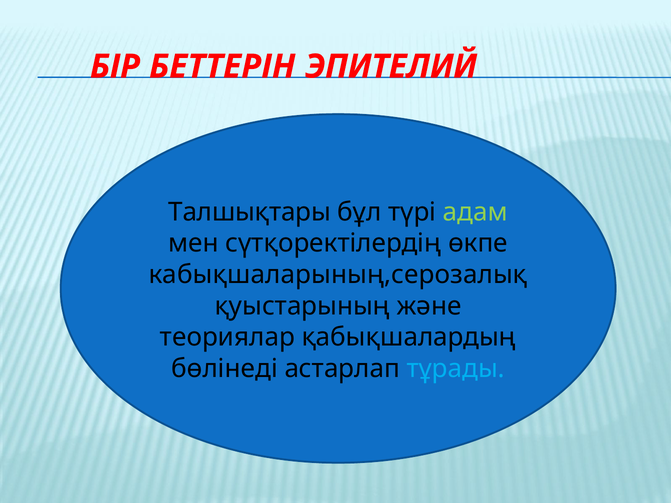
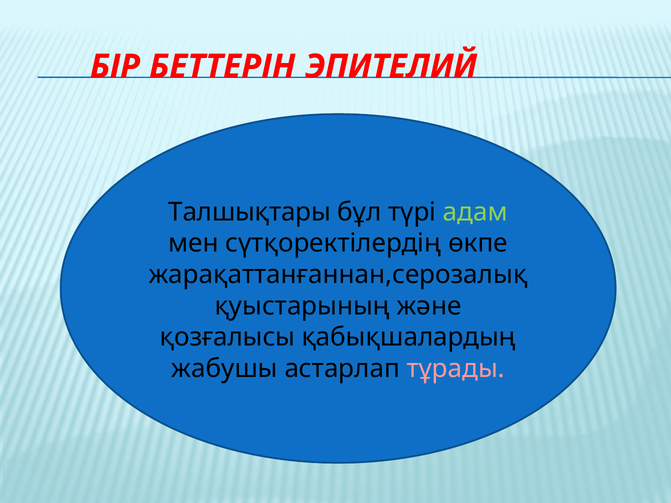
кабықшаларының,серозалық: кабықшаларының,серозалық -> жарақаттанғаннан,серозалық (338, 275)
теориялар: теориялар -> қозғалысы (228, 337)
бөлінеді: бөлінеді -> жабушы (224, 369)
тұрады colour: light blue -> pink (456, 369)
